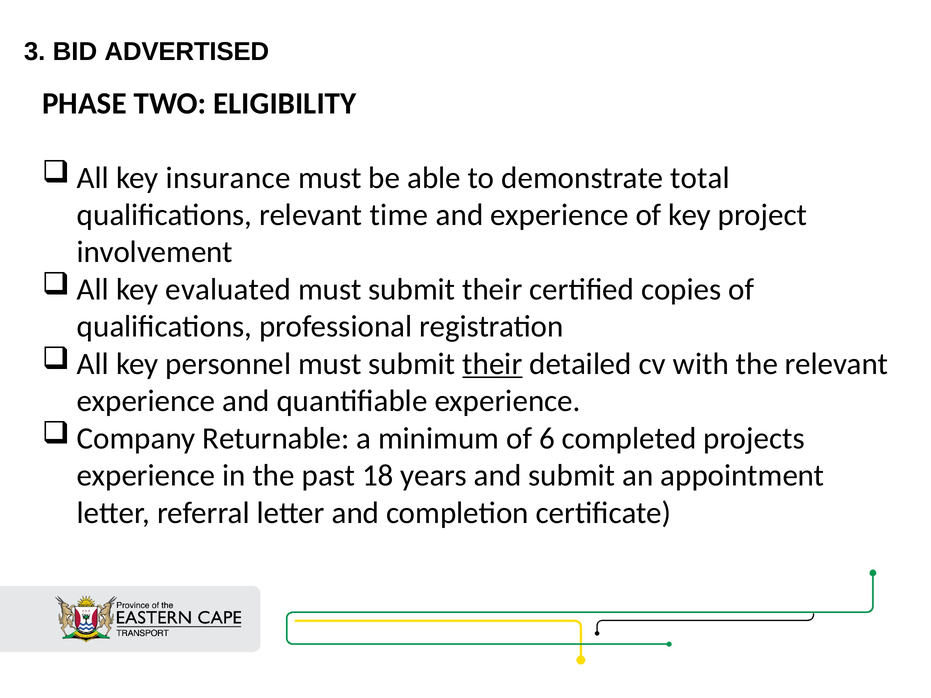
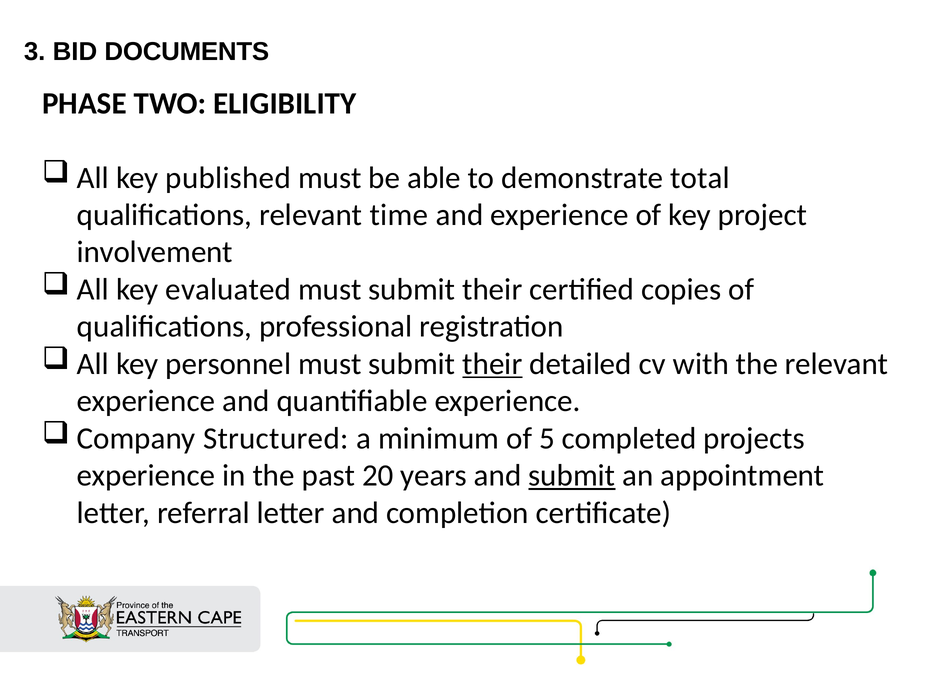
ADVERTISED: ADVERTISED -> DOCUMENTS (187, 52)
insurance: insurance -> published (228, 178)
Returnable: Returnable -> Structured (276, 439)
6: 6 -> 5 (547, 439)
18: 18 -> 20 (378, 476)
submit underline: none -> present (572, 476)
